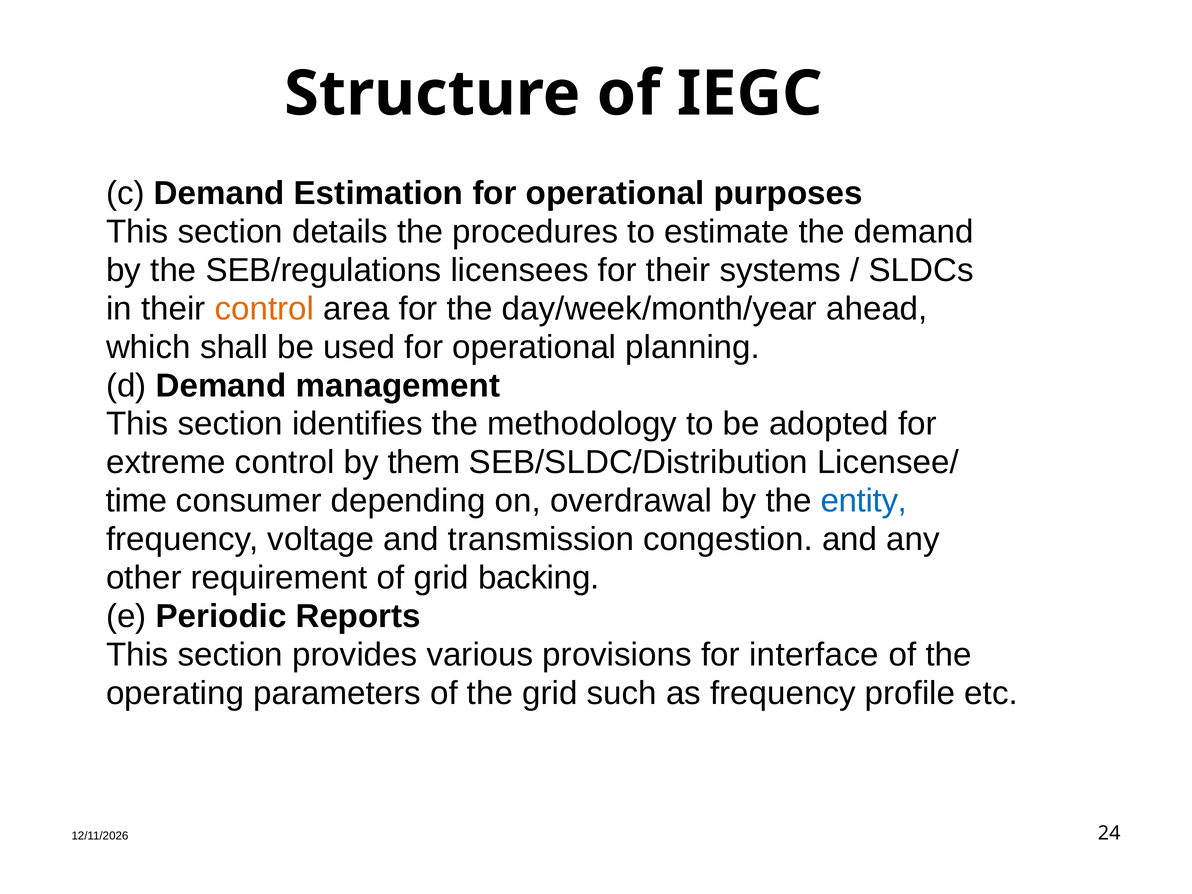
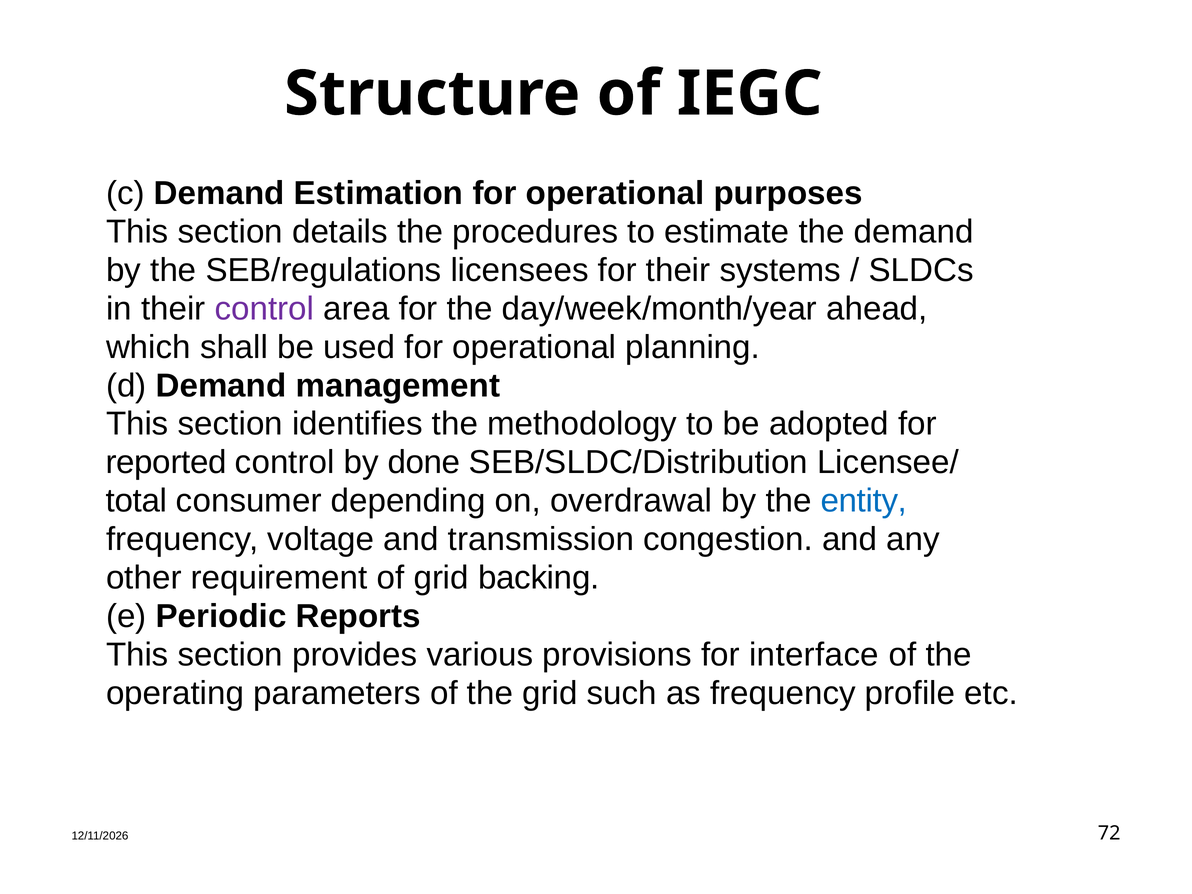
control colour: orange -> purple (264, 309)
extreme: extreme -> reported (166, 462)
them: them -> done (424, 462)
time: time -> total (137, 501)
24: 24 -> 72 (1109, 833)
